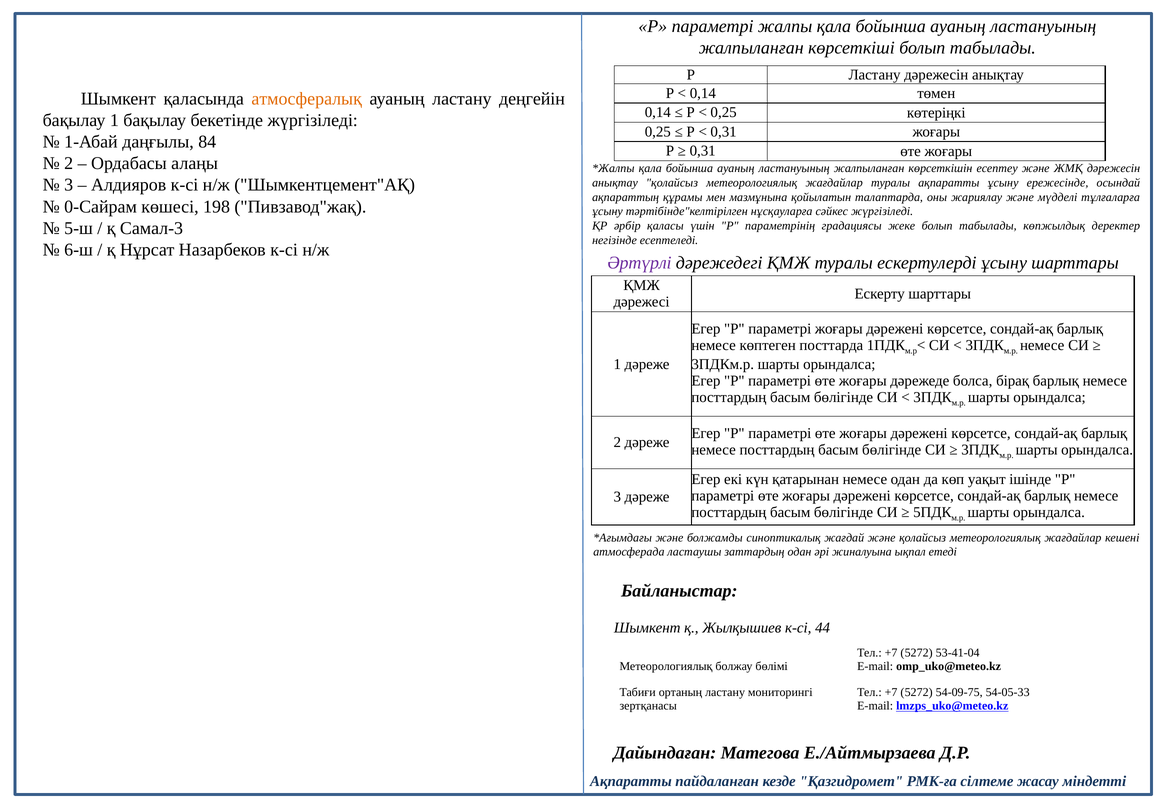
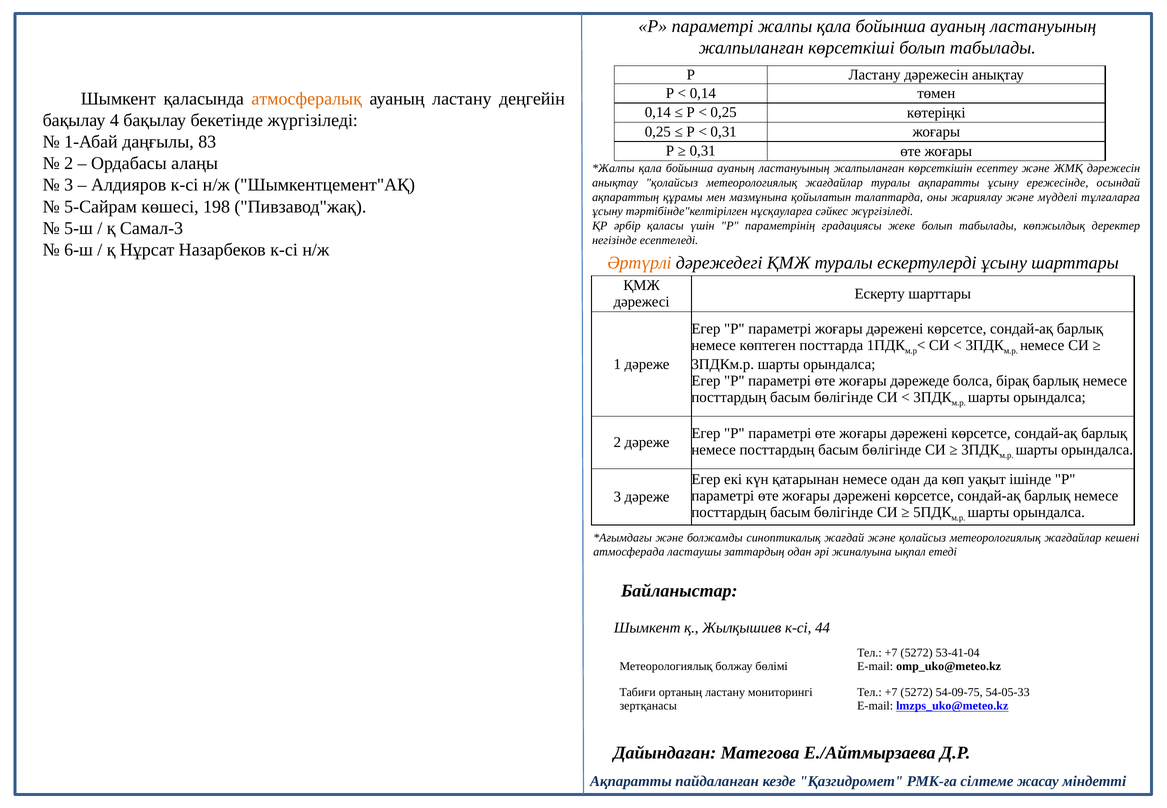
бақылау 1: 1 -> 4 (114, 120)
84: 84 -> 83 (207, 142)
0-Сайрам: 0-Сайрам -> 5-Сайрам (101, 207)
Әртүрлі colour: purple -> orange (639, 263)
